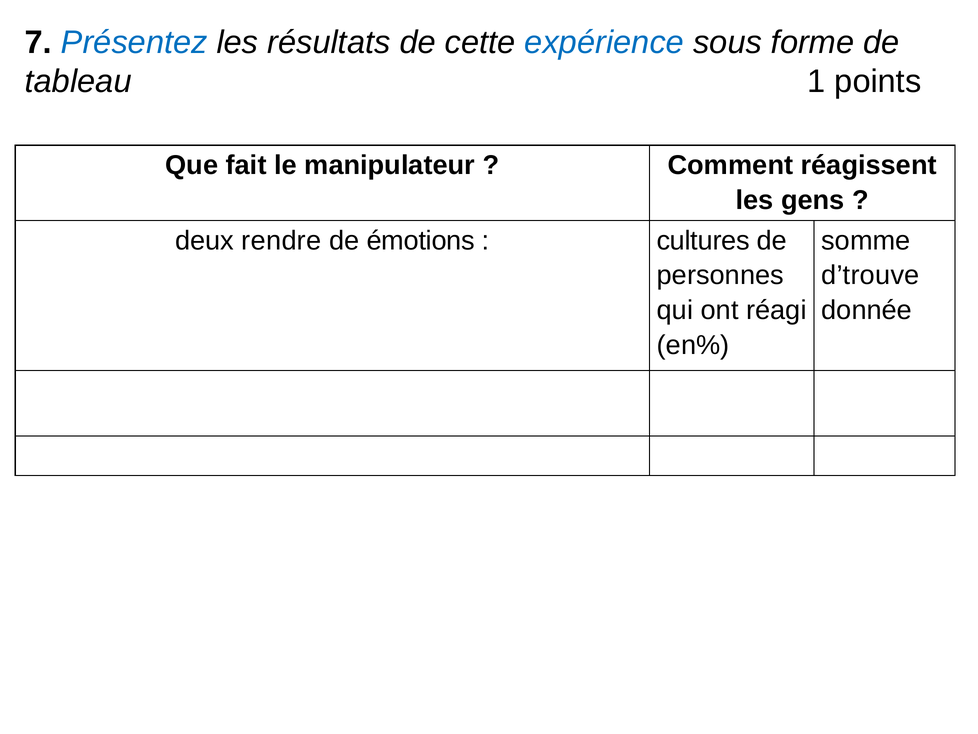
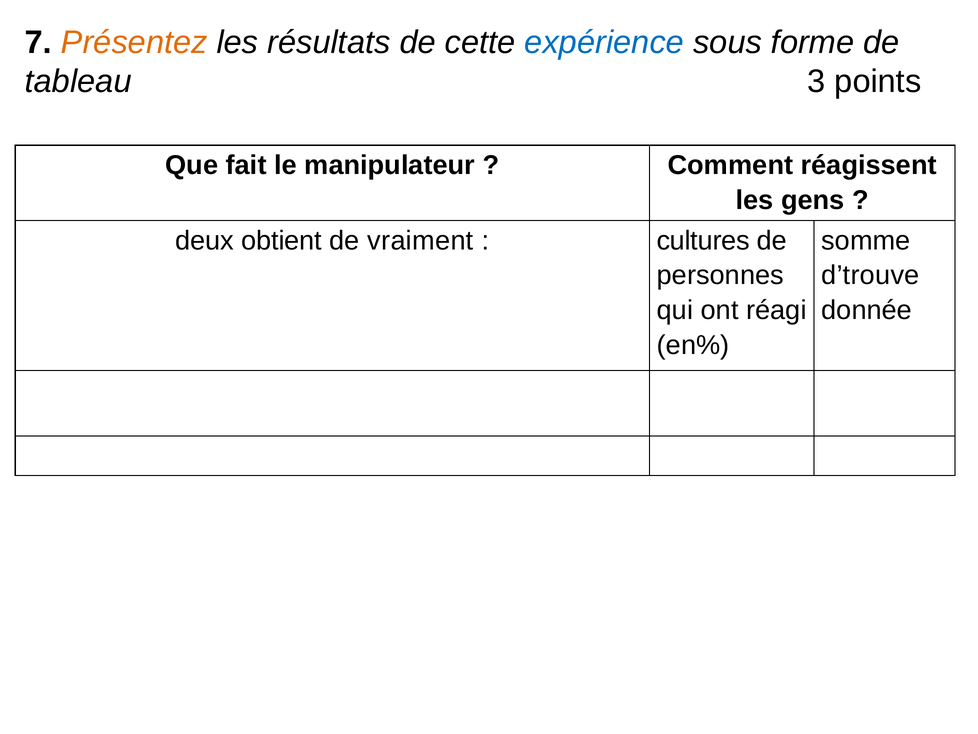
Présentez colour: blue -> orange (134, 42)
1: 1 -> 3 (816, 82)
rendre: rendre -> obtient (282, 240)
émotions: émotions -> vraiment (420, 240)
